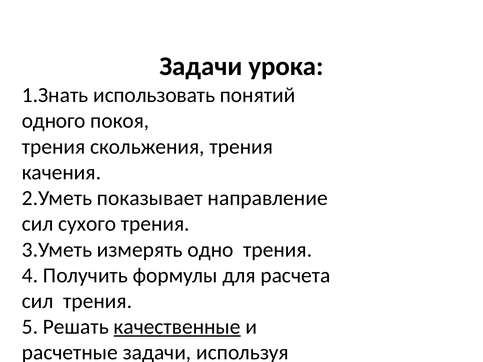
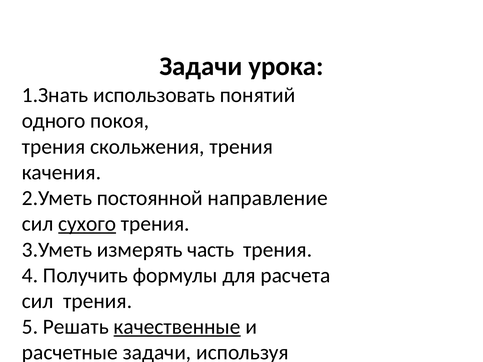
показывает: показывает -> постоянной (150, 198)
сухого underline: none -> present (87, 224)
одно: одно -> часть (211, 250)
